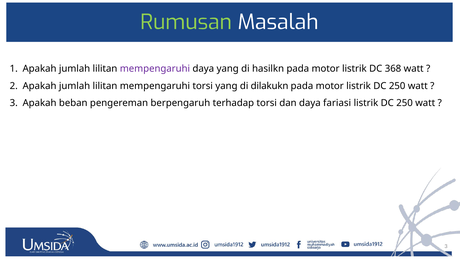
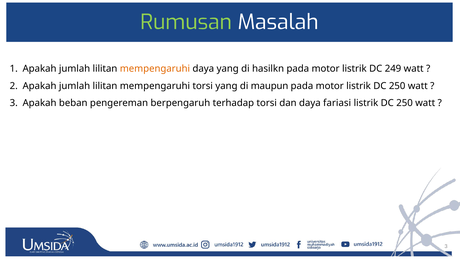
mempengaruhi colour: purple -> orange (155, 69)
368: 368 -> 249 (393, 69)
dilakukn: dilakukn -> maupun (270, 86)
